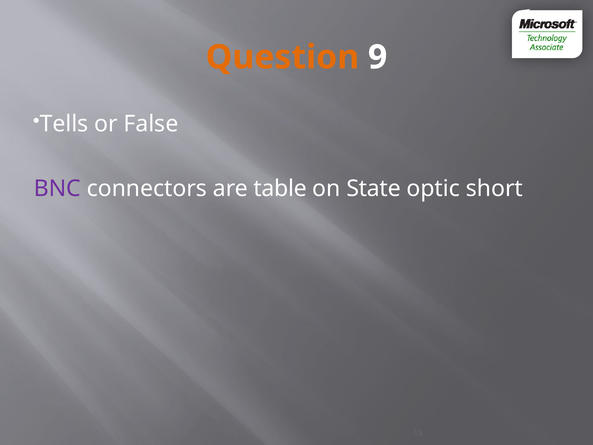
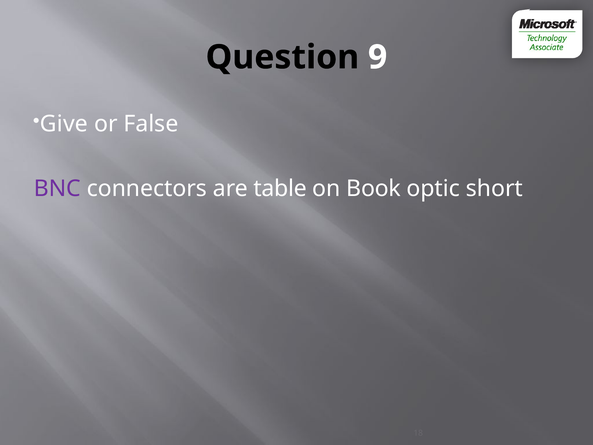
Question colour: orange -> black (282, 57)
Tells: Tells -> Give (64, 124)
State: State -> Book (374, 189)
